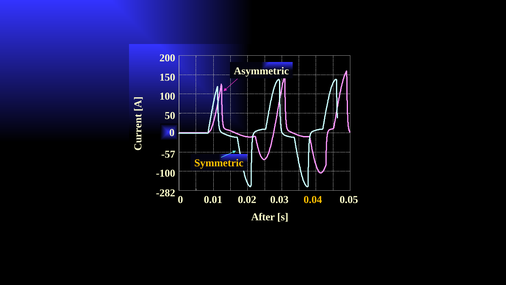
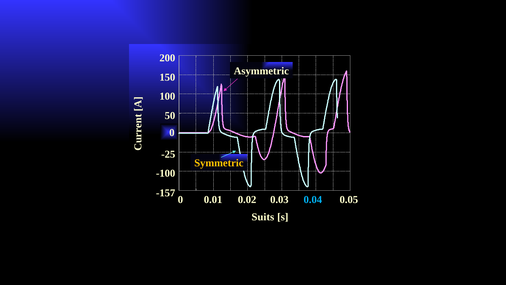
-57: -57 -> -25 (168, 154)
-282: -282 -> -157 (166, 193)
0.04 colour: yellow -> light blue (313, 199)
After: After -> Suits (263, 217)
